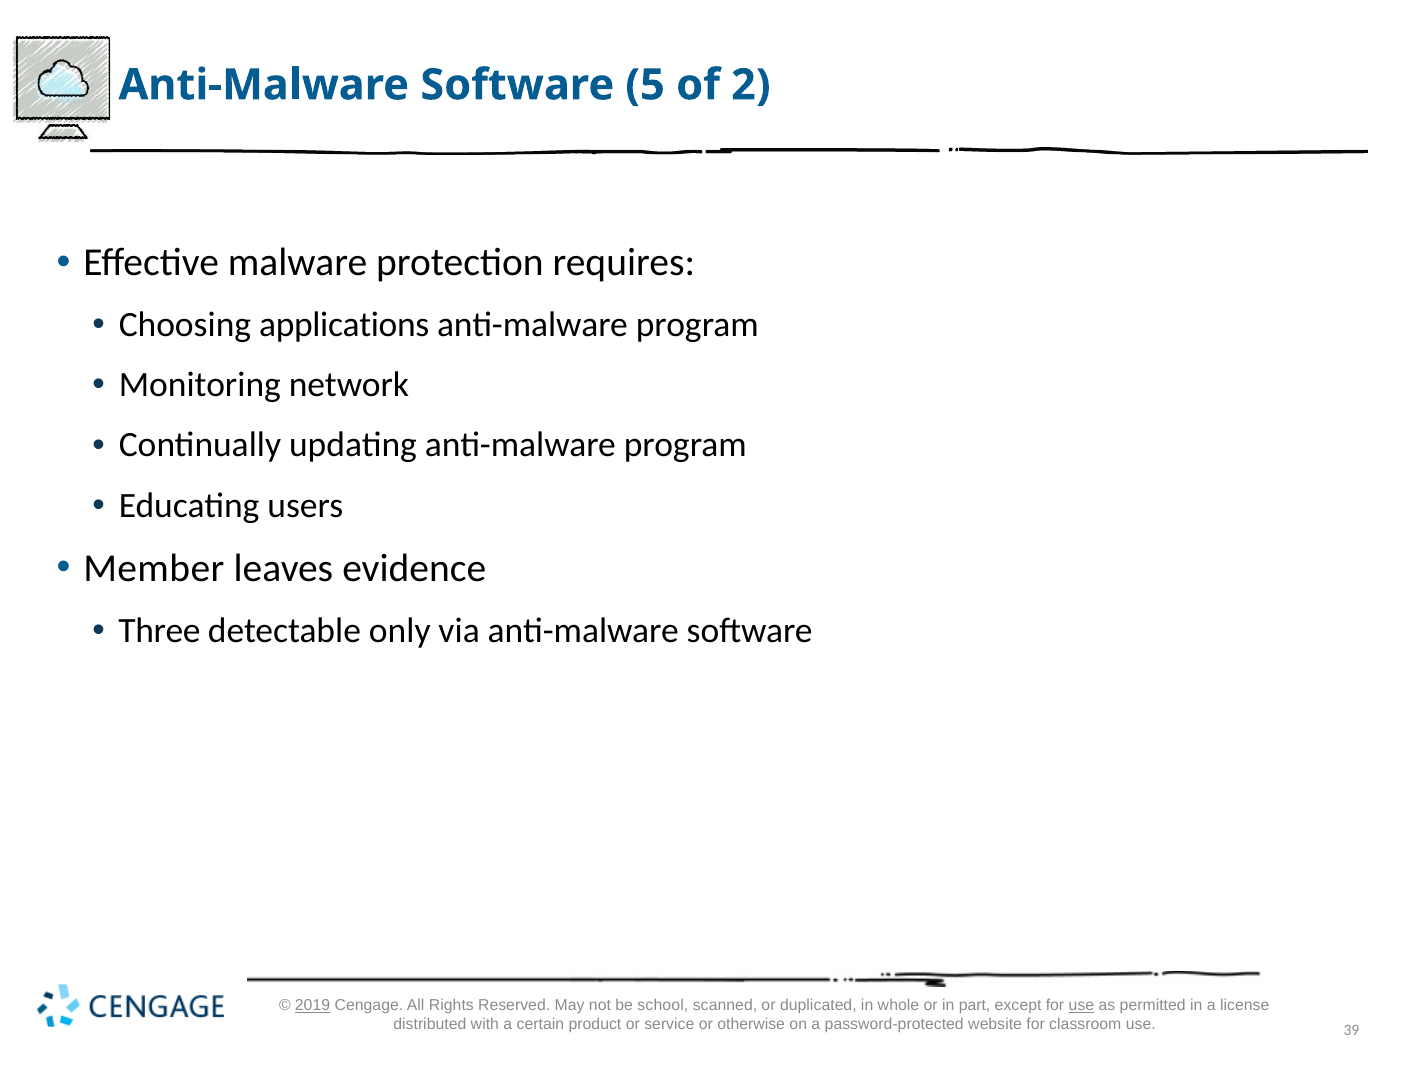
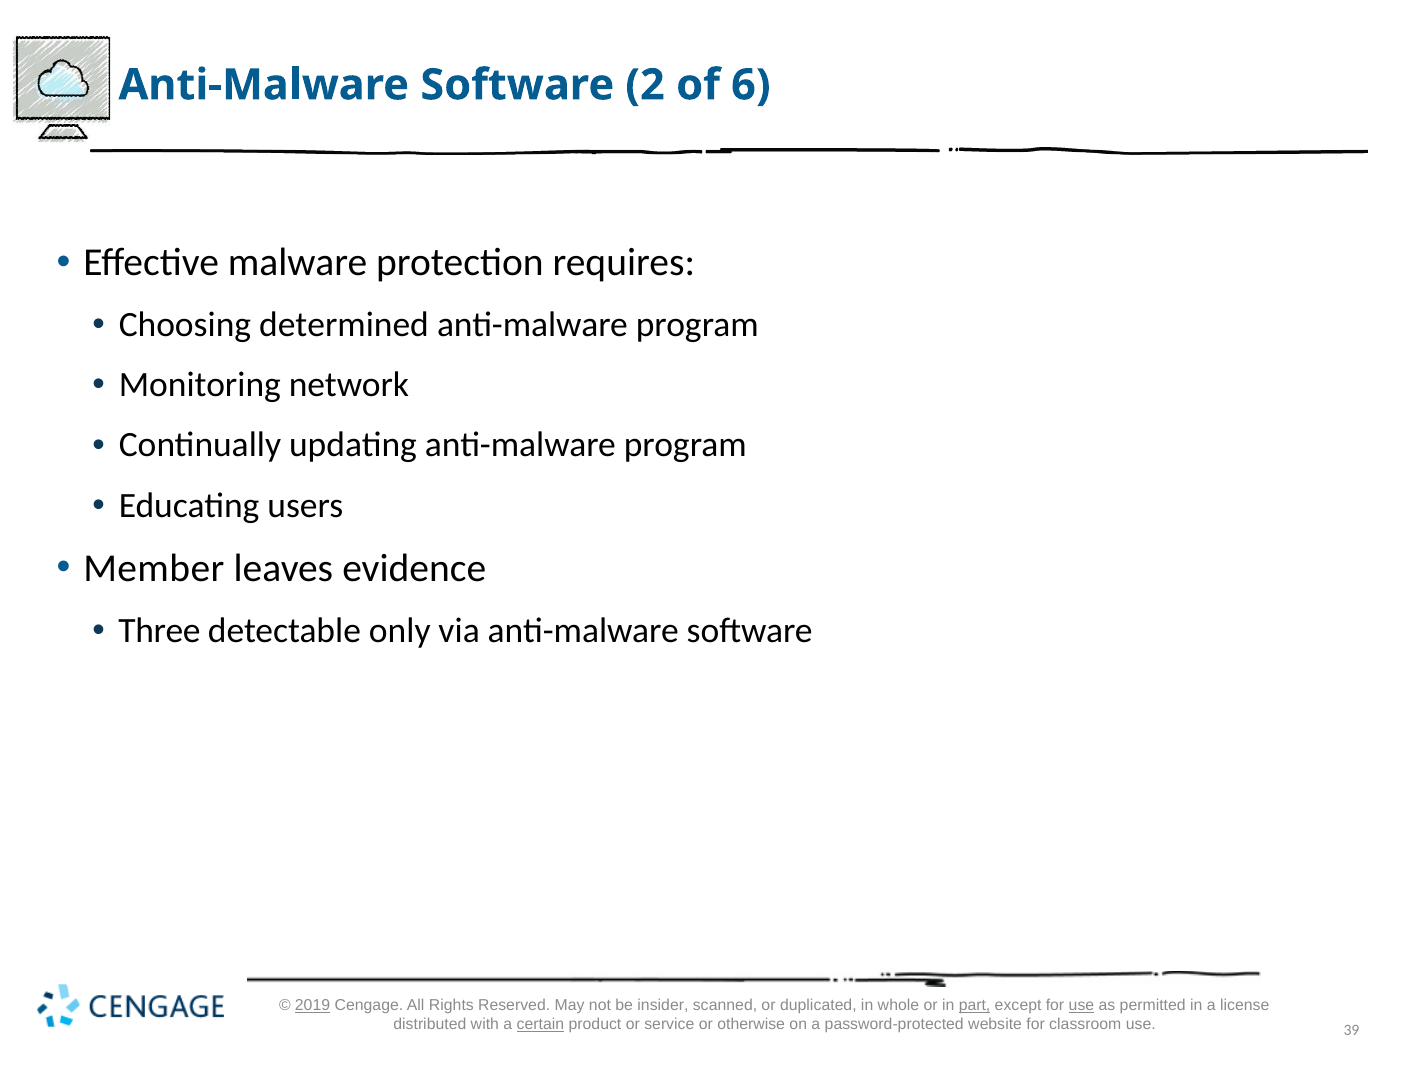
5: 5 -> 2 (645, 85)
2: 2 -> 6 (751, 85)
applications: applications -> determined (344, 325)
school: school -> insider (663, 1005)
part underline: none -> present (975, 1005)
certain underline: none -> present (540, 1024)
